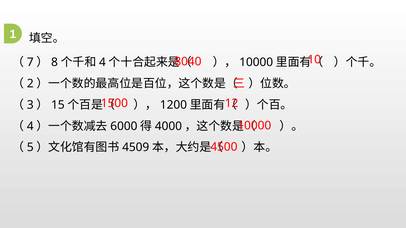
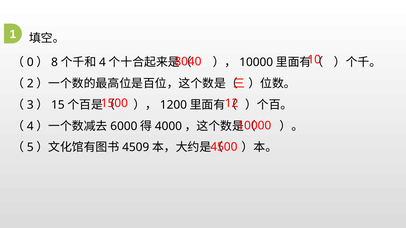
7: 7 -> 0 (30, 62)
